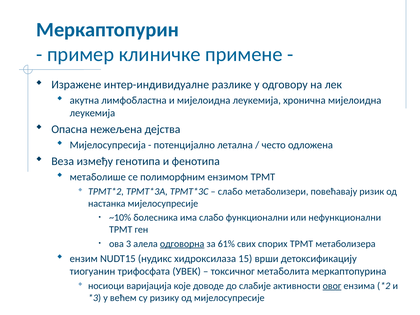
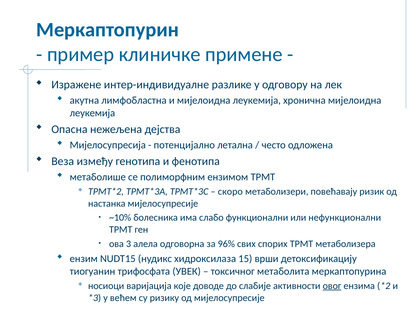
слабо: слабо -> скоро (230, 192)
одговорна underline: present -> none (182, 244)
61%: 61% -> 96% (226, 244)
